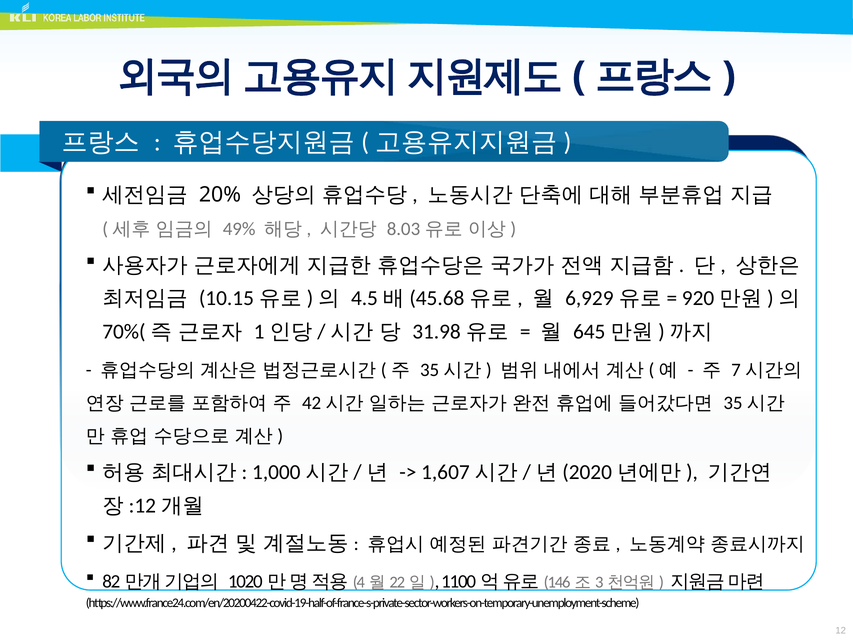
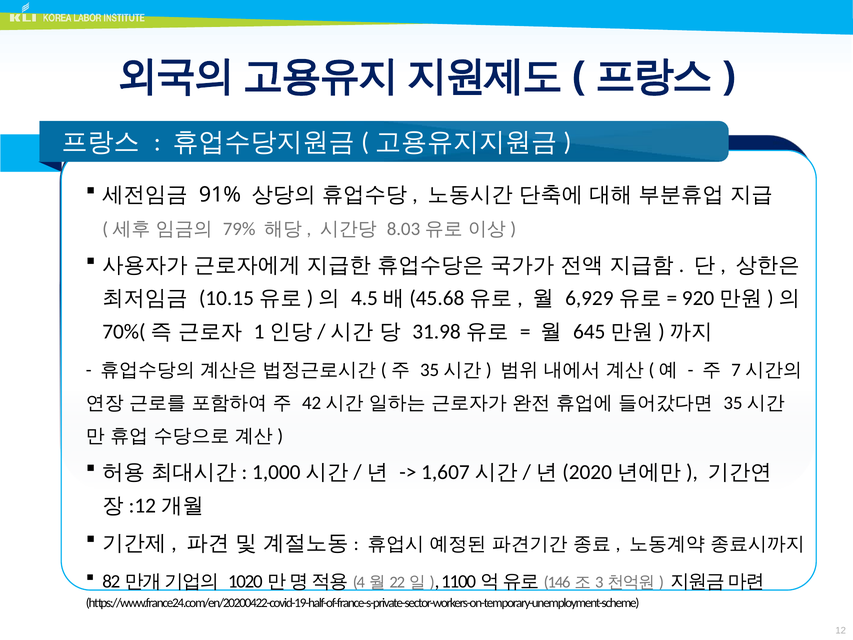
20%: 20% -> 91% (220, 194)
49%: 49% -> 79% (239, 229)
